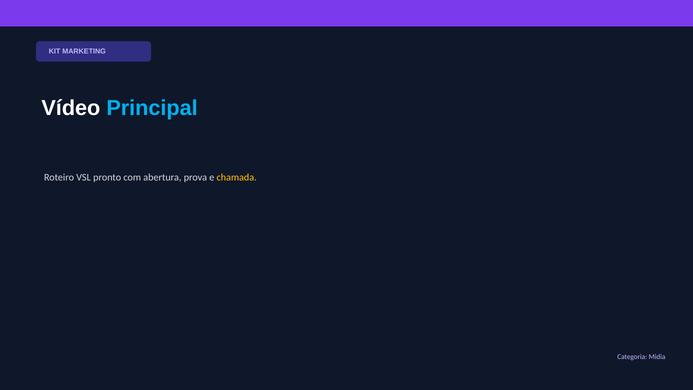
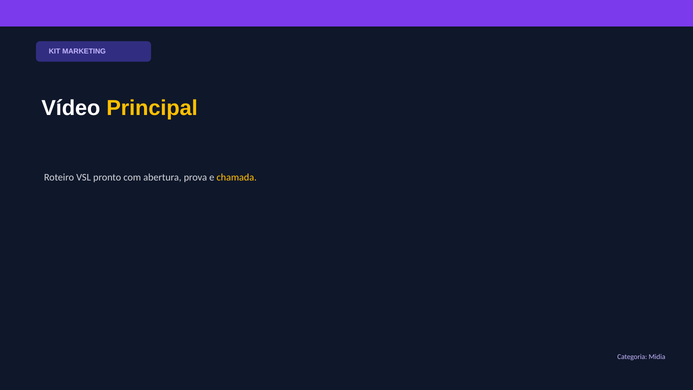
Principal colour: light blue -> yellow (152, 108)
